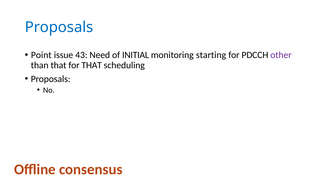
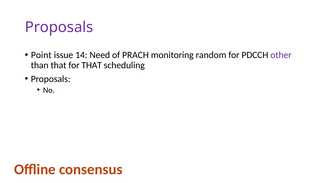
Proposals colour: blue -> purple (59, 27)
43: 43 -> 14 (81, 55)
INITIAL: INITIAL -> PRACH (135, 55)
starting: starting -> random (211, 55)
